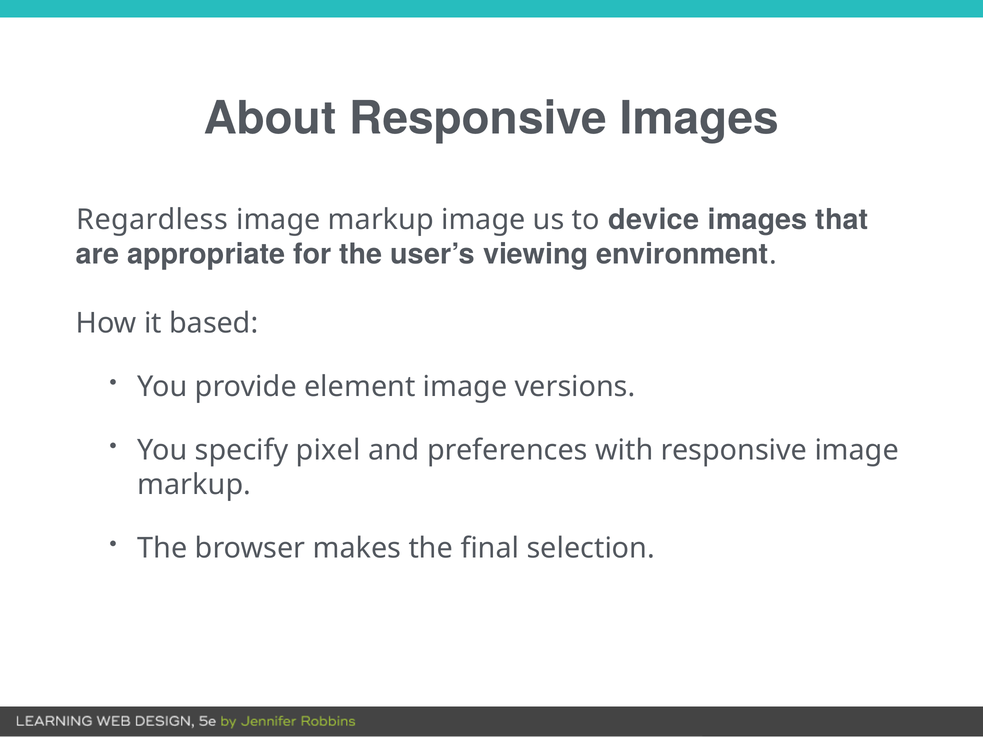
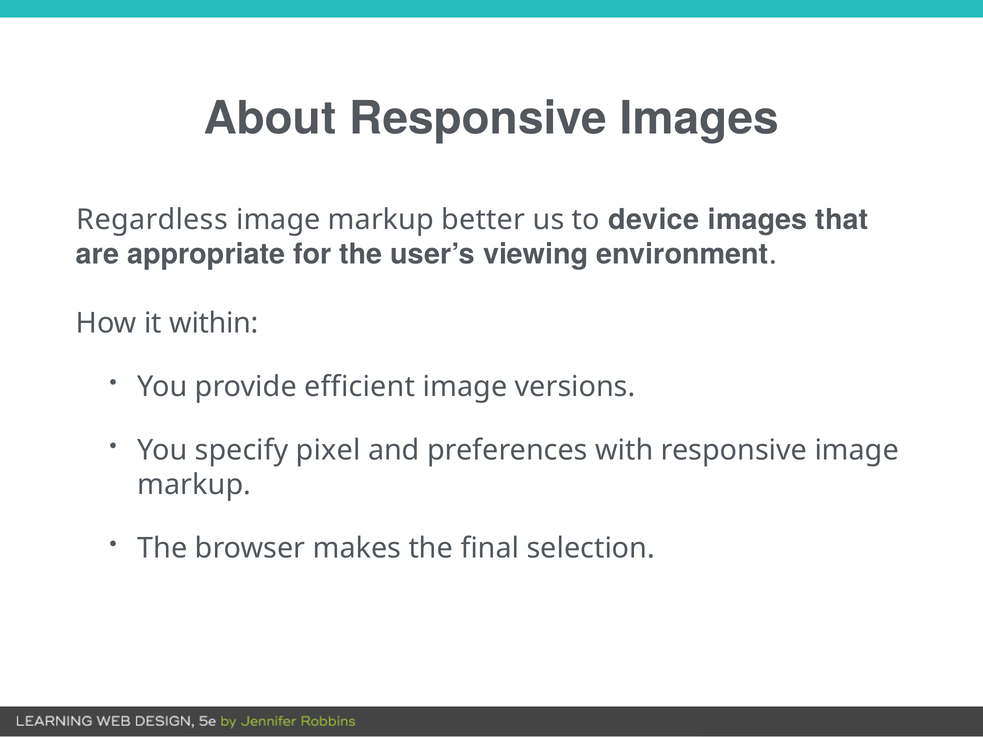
markup image: image -> better (483, 220)
based: based -> within (214, 324)
element: element -> efficient (360, 387)
